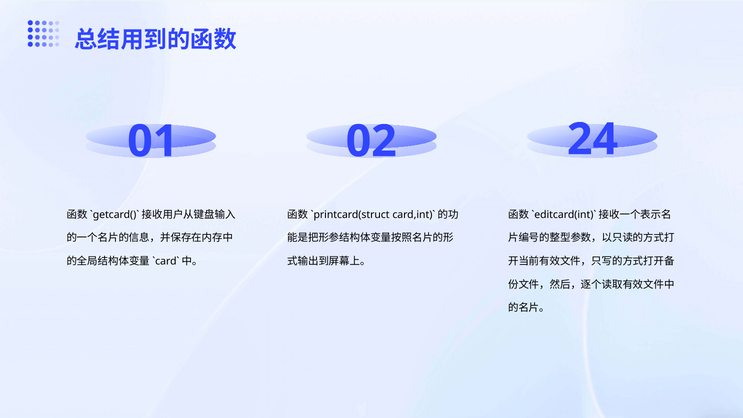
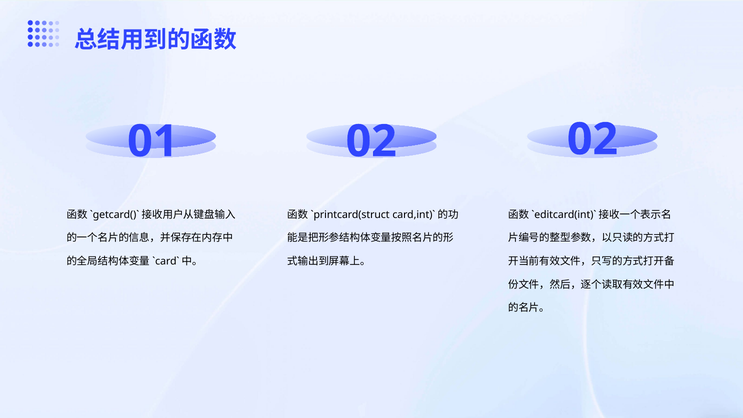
02 24: 24 -> 02 (592, 139)
